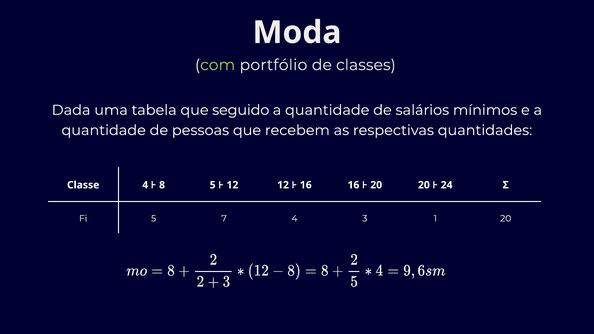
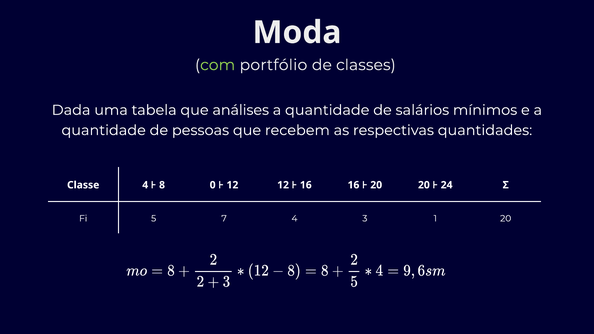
seguido: seguido -> análises (241, 110)
5: 5 -> 0 (213, 185)
